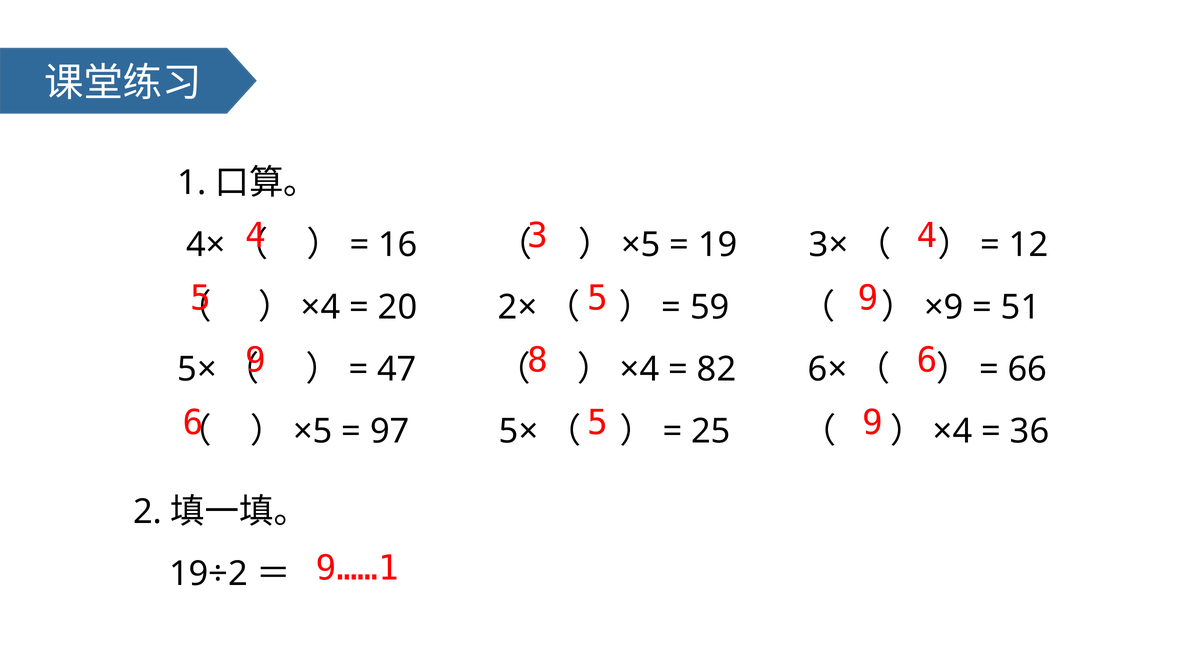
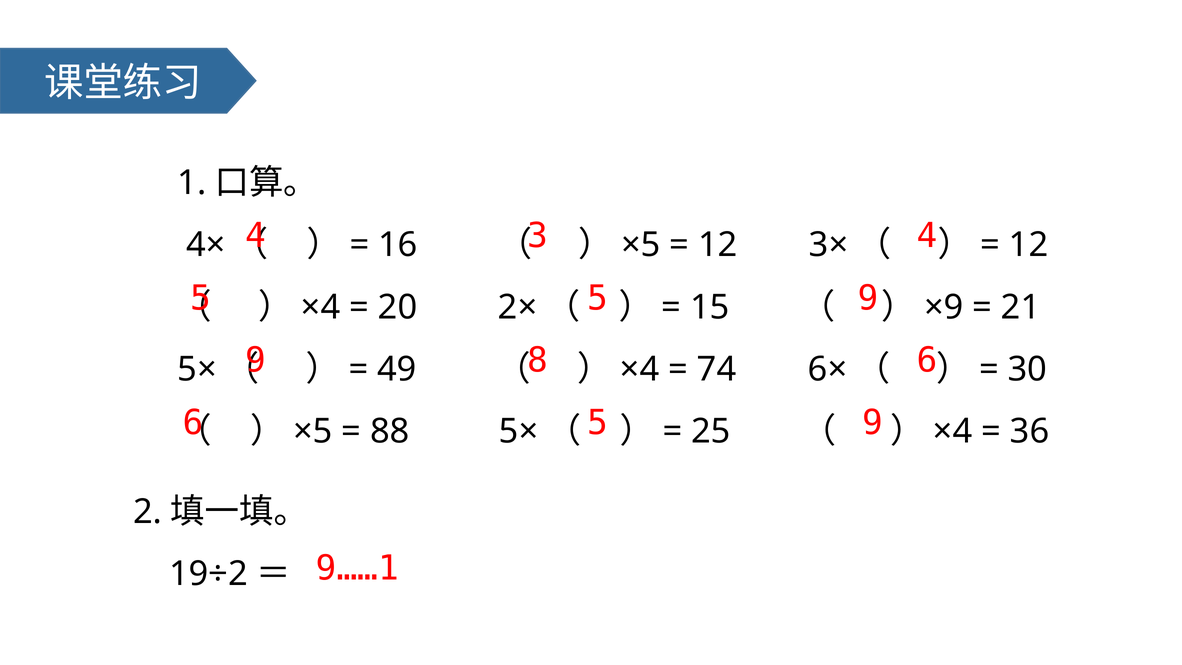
19: 19 -> 12 (718, 245)
59: 59 -> 15 (710, 307)
51: 51 -> 21 (1021, 307)
47: 47 -> 49 (397, 369)
82: 82 -> 74 (717, 369)
66: 66 -> 30 (1028, 369)
97: 97 -> 88 (390, 431)
